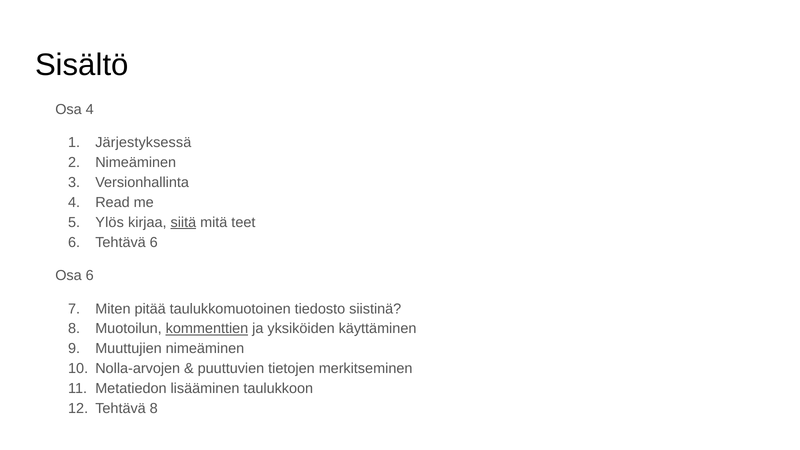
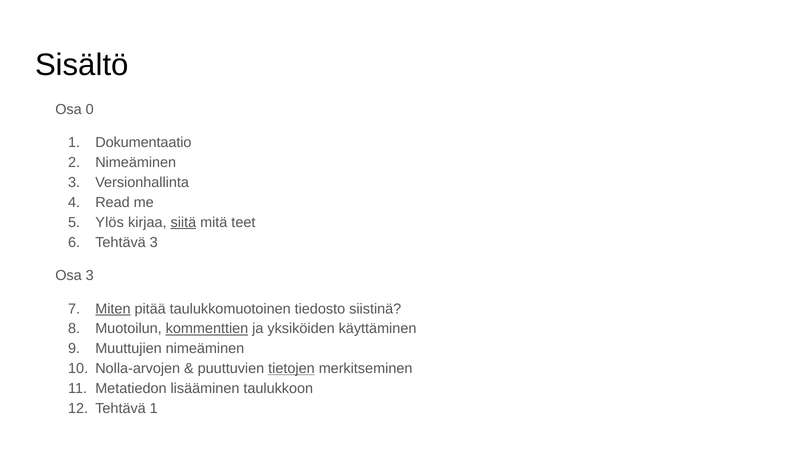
Osa 4: 4 -> 0 (90, 109)
Järjestyksessä: Järjestyksessä -> Dokumentaatio (143, 143)
Tehtävä 6: 6 -> 3 (154, 242)
Osa 6: 6 -> 3 (90, 276)
Miten underline: none -> present (113, 309)
tietojen underline: none -> present (291, 369)
Tehtävä 8: 8 -> 1 (154, 408)
